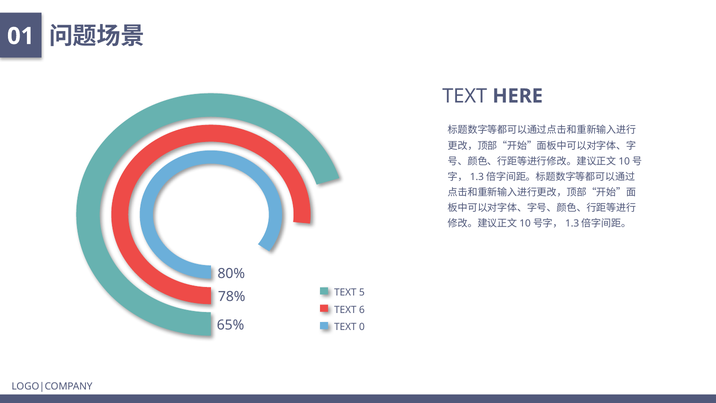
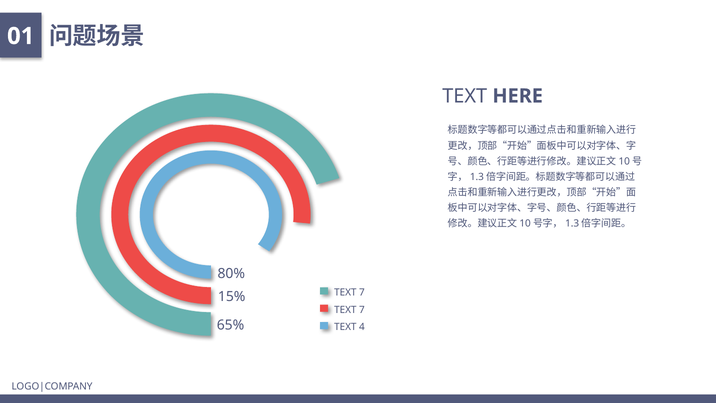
5: 5 -> 7 (362, 292)
78%: 78% -> 15% (232, 296)
6: 6 -> 7 (362, 310)
0: 0 -> 4 (362, 327)
